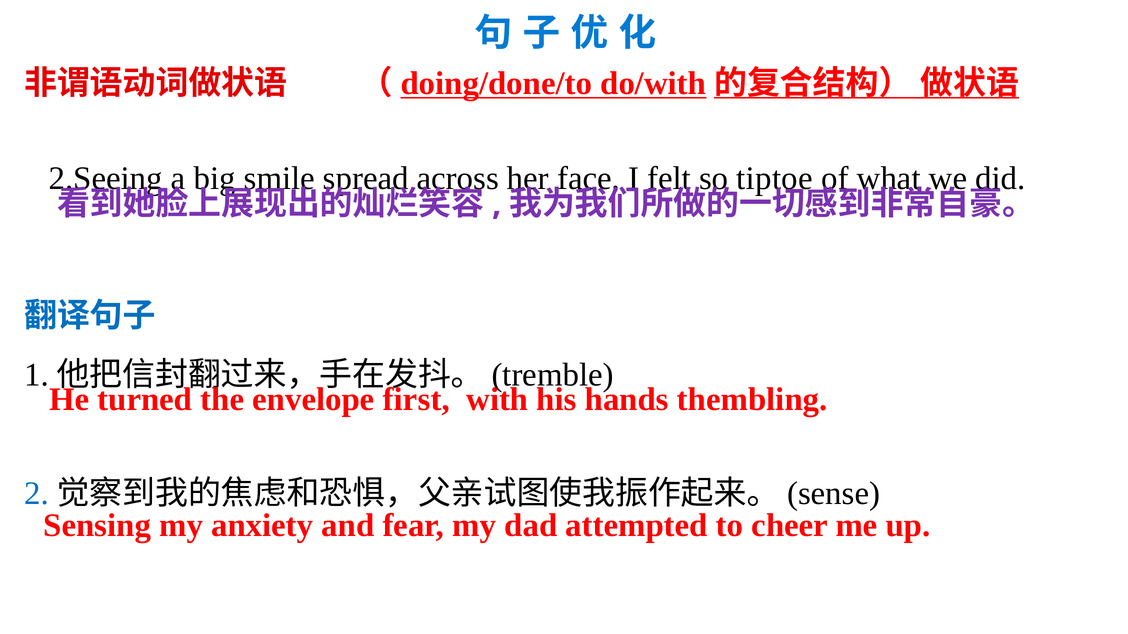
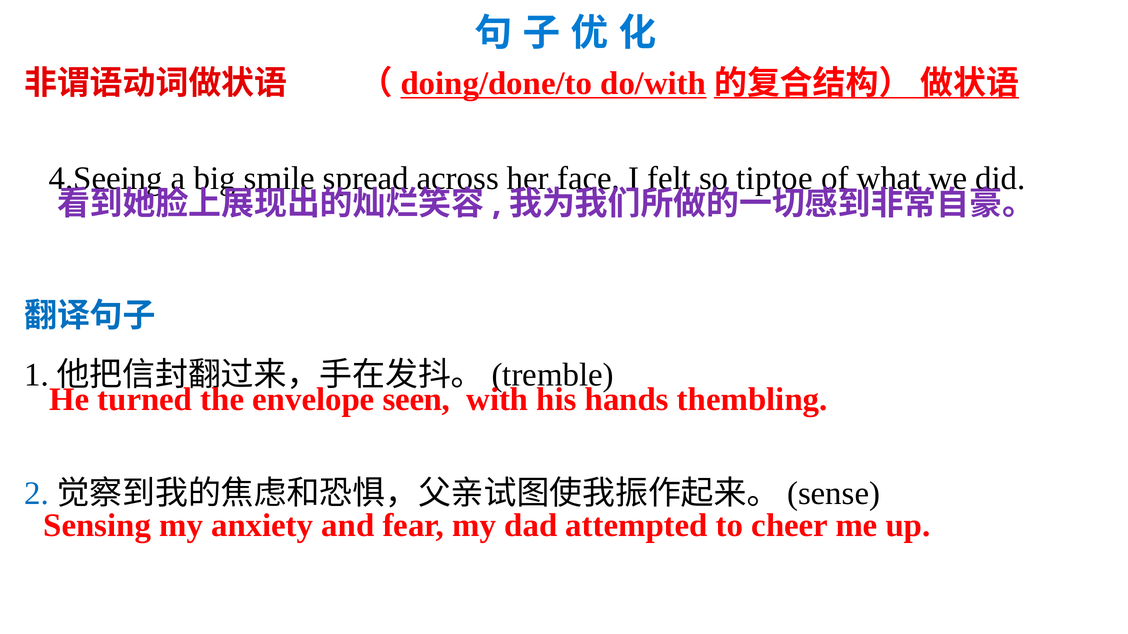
2.Seeing: 2.Seeing -> 4.Seeing (106, 178)
first: first -> seen (416, 400)
